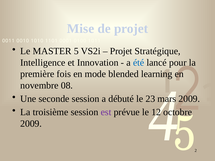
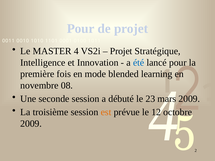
Mise: Mise -> Pour (81, 29)
MASTER 5: 5 -> 4 (76, 51)
est colour: purple -> orange (106, 112)
